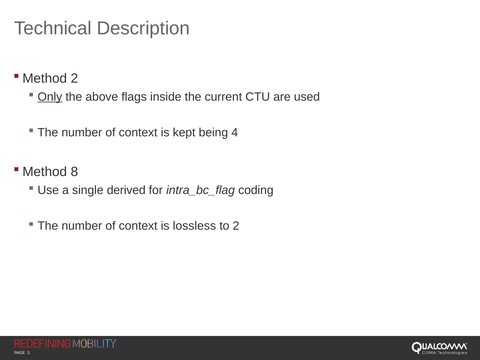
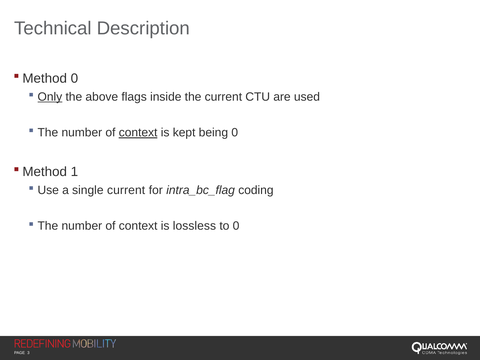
2: 2 -> 0 (74, 78)
context underline: none -> present (138, 133)
being 4: 4 -> 0 (235, 133)
8: 8 -> 1 (74, 172)
single derived: derived -> current (126, 190)
to 2: 2 -> 0 (236, 226)
